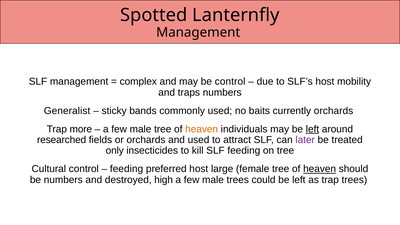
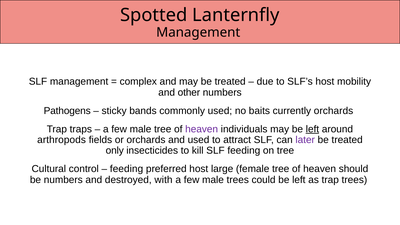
may be control: control -> treated (230, 82)
traps: traps -> other (189, 92)
Generalist: Generalist -> Pathogens (67, 111)
more: more -> traps (81, 129)
heaven colour: orange -> purple (202, 129)
researched: researched -> arthropods (62, 140)
heaven underline: present -> none (320, 169)
high: high -> with (164, 180)
